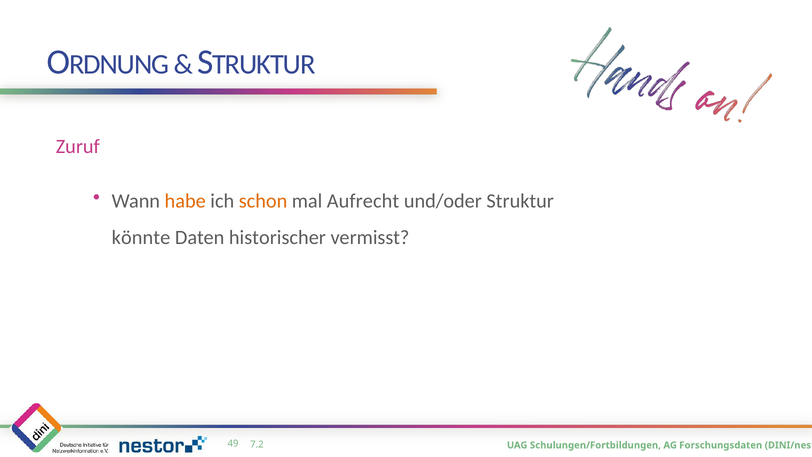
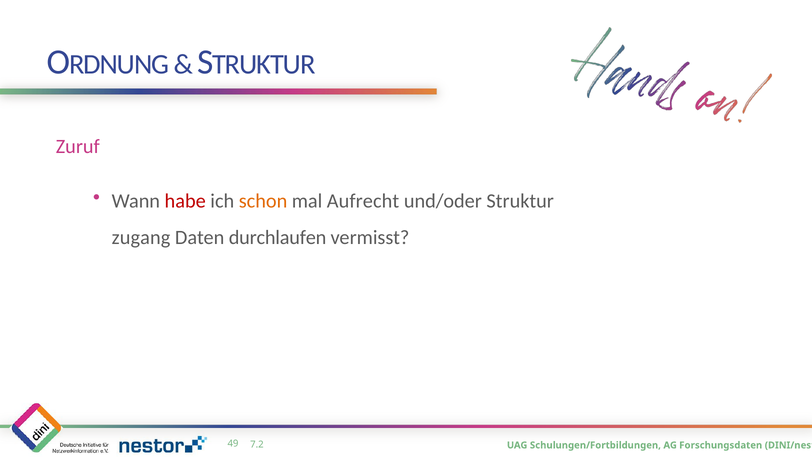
habe colour: orange -> red (185, 201)
könnte: könnte -> zugang (141, 237)
historischer: historischer -> durchlaufen (278, 237)
